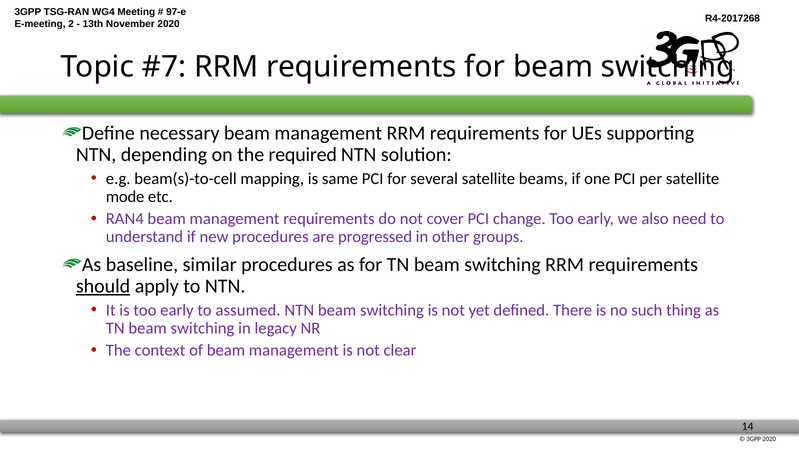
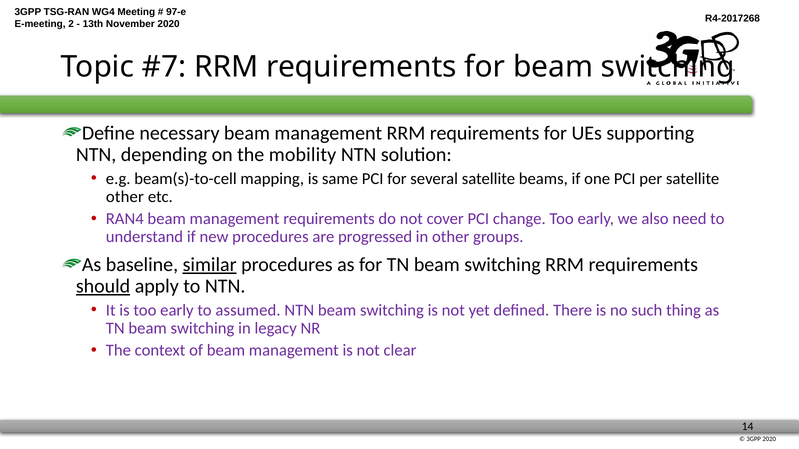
required: required -> mobility (303, 155)
mode: mode -> other (125, 197)
similar underline: none -> present (210, 265)
